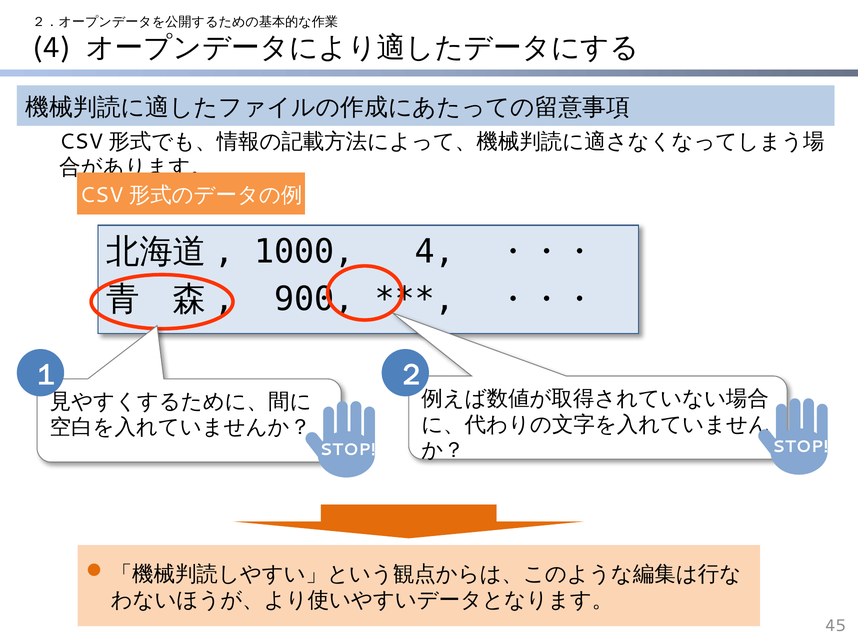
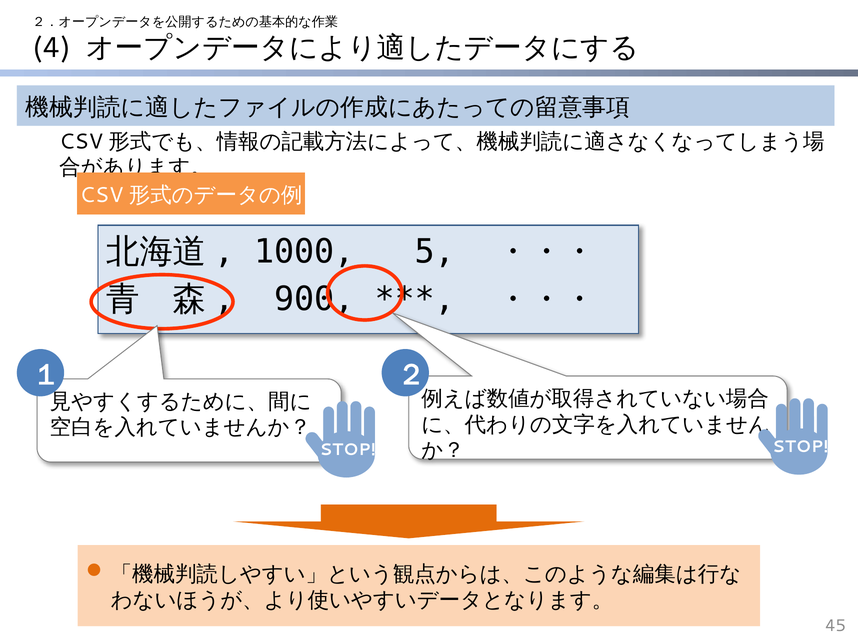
1000 4: 4 -> 5 (435, 252)
